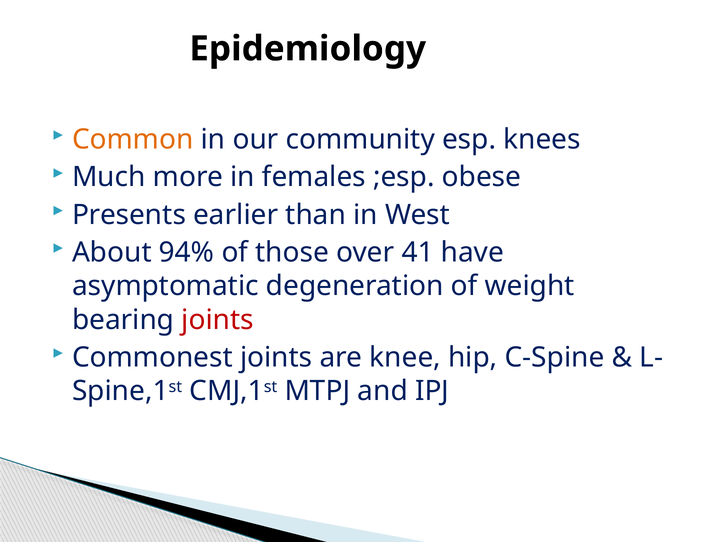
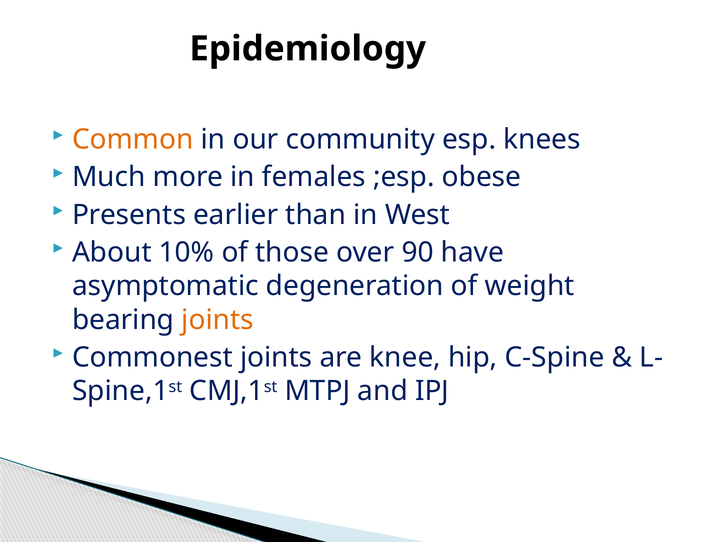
94%: 94% -> 10% (187, 252)
41: 41 -> 90 (418, 252)
joints colour: red -> orange (218, 319)
